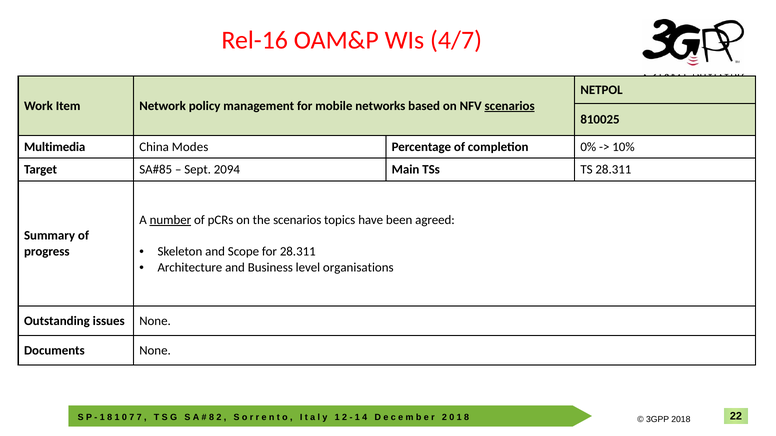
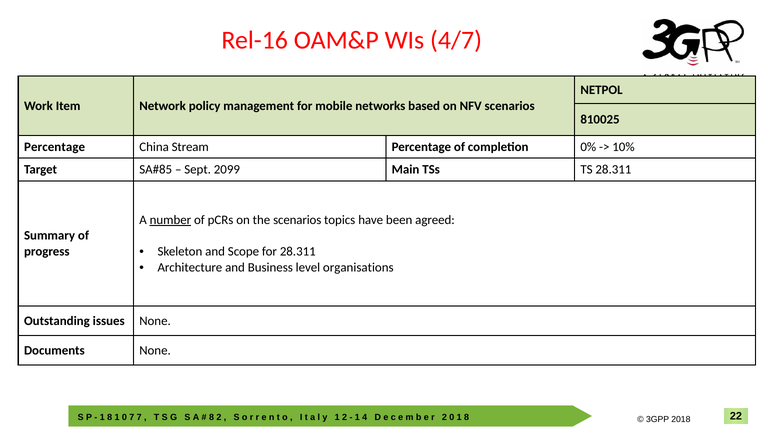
scenarios underline: present -> none (510, 106)
Multimedia: Multimedia -> Percentage (55, 147)
Modes: Modes -> Stream (190, 147)
2094: 2094 -> 2099 (227, 170)
